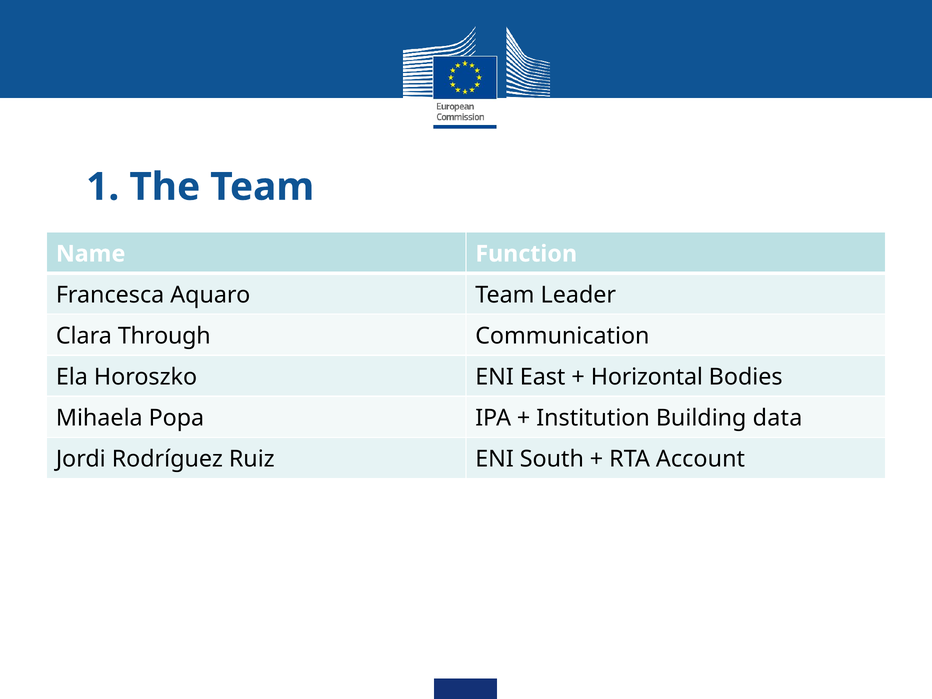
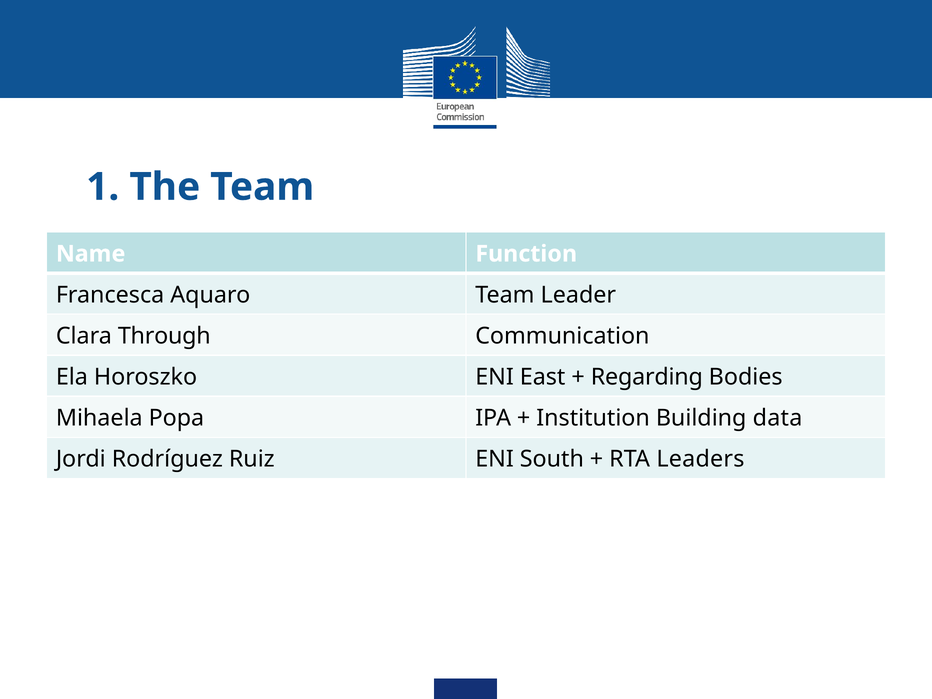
Horizontal: Horizontal -> Regarding (647, 377)
Account: Account -> Leaders (700, 459)
